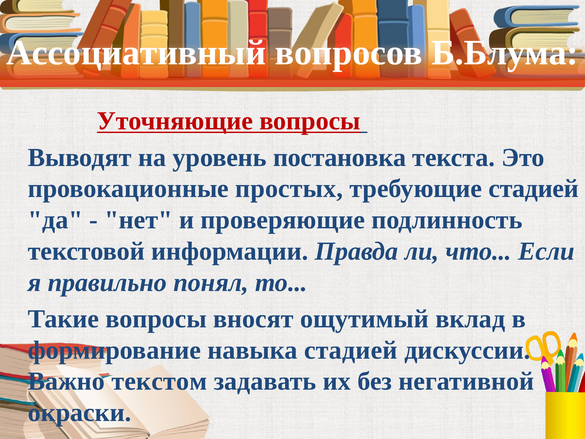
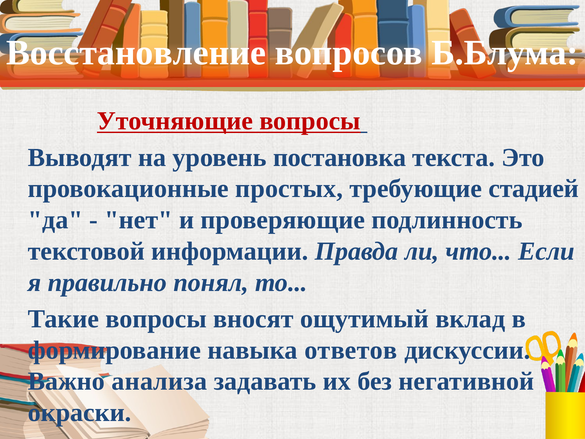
Ассоциативный: Ассоциативный -> Восстановление (136, 53)
навыка стадией: стадией -> ответов (351, 350)
текстом: текстом -> анализа (159, 381)
